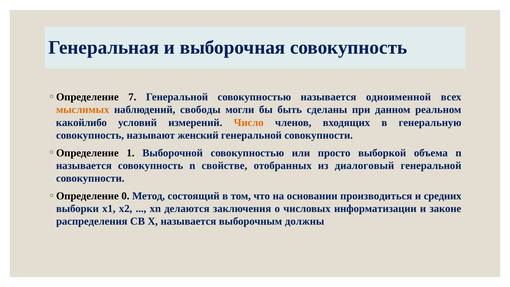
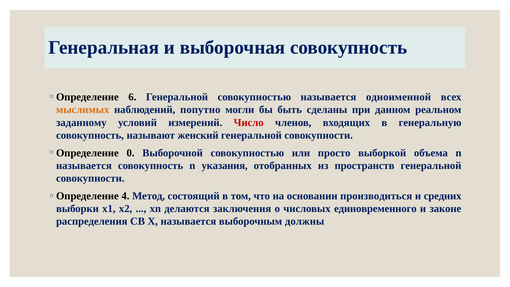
7: 7 -> 6 (132, 97)
свободы: свободы -> попутно (200, 110)
какойлибо: какойлибо -> заданному (81, 123)
Число colour: orange -> red (249, 123)
1: 1 -> 0 (131, 153)
свойстве: свойстве -> указания (225, 166)
диалоговый: диалоговый -> пространств (365, 166)
0: 0 -> 4 (125, 196)
информатизации: информатизации -> единовременного (375, 209)
